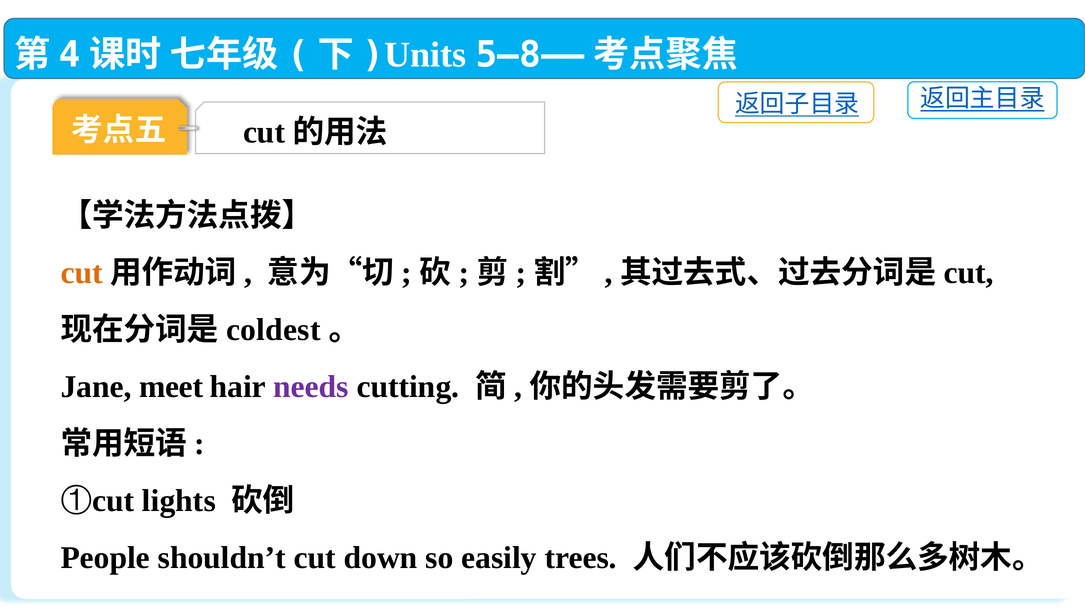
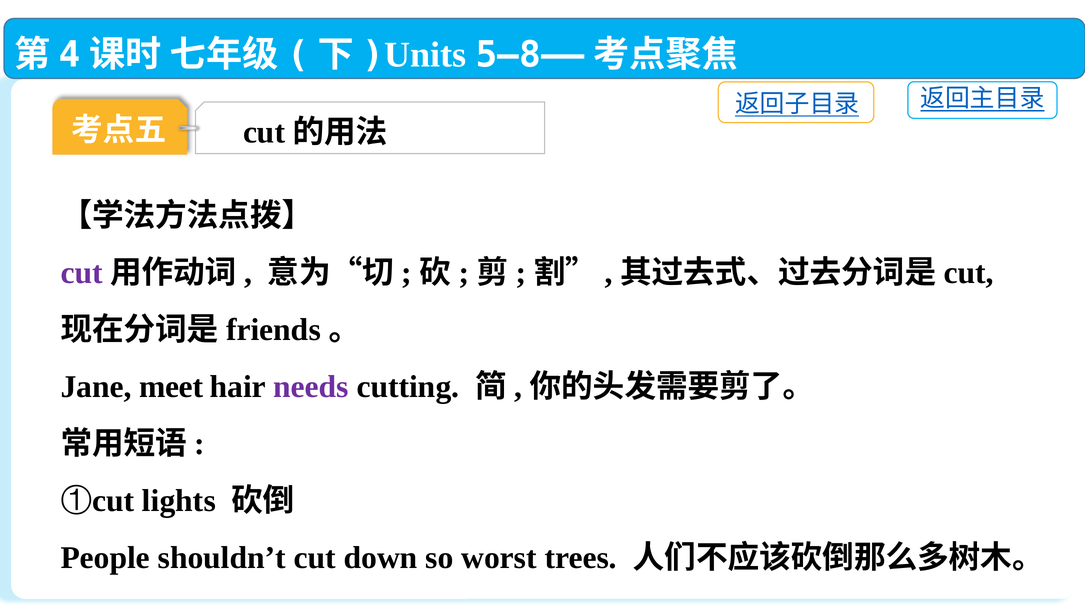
cut colour: orange -> purple (82, 273)
coldest: coldest -> friends (273, 330)
easily: easily -> worst (499, 558)
